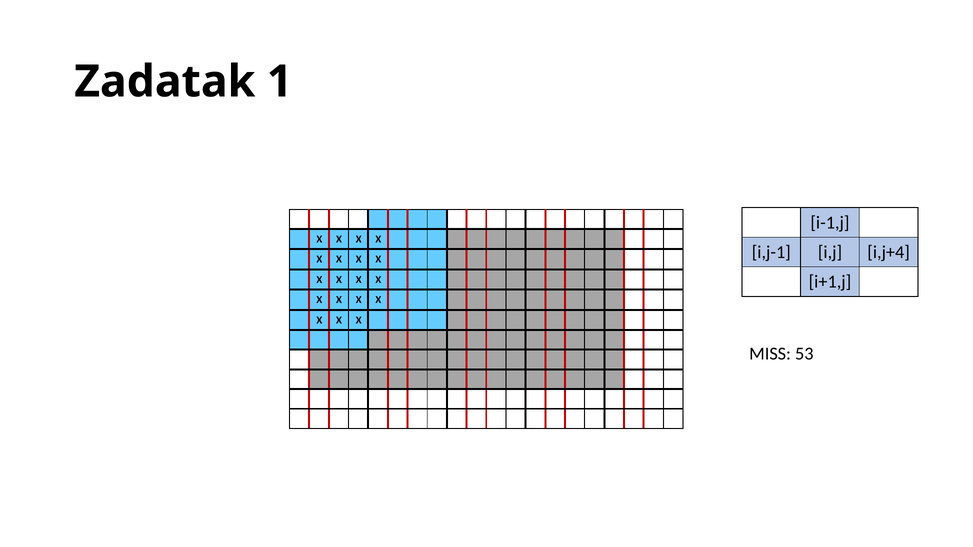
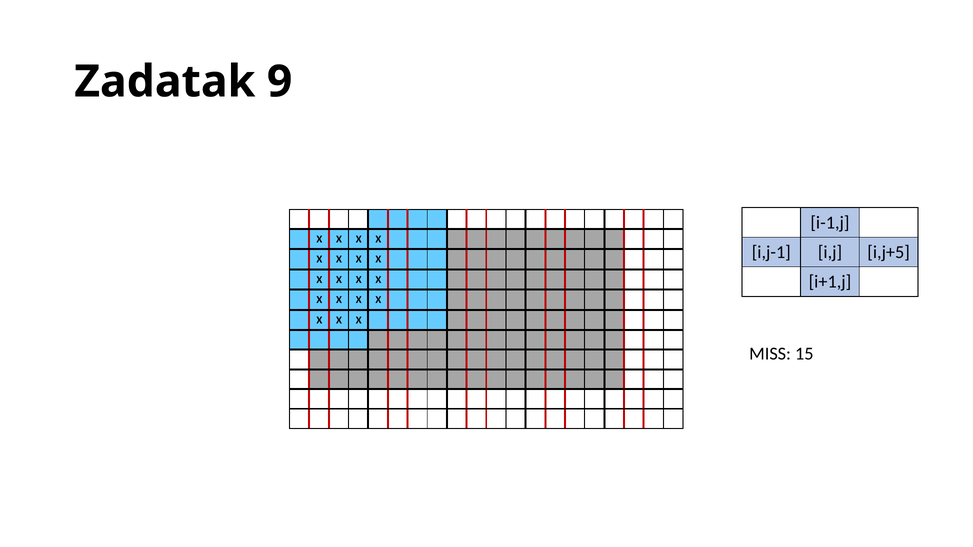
1: 1 -> 9 (280, 82)
i,j+4: i,j+4 -> i,j+5 (889, 252)
53: 53 -> 15 (804, 354)
